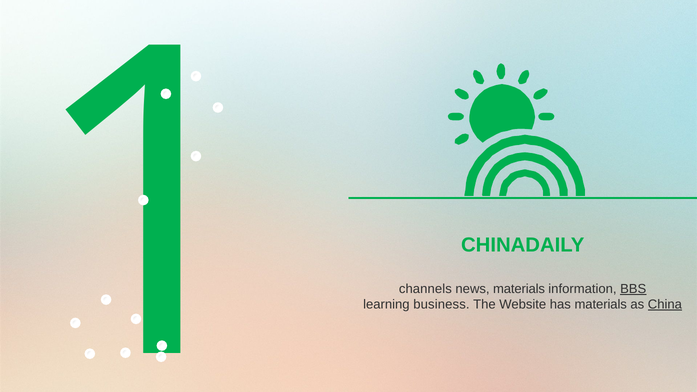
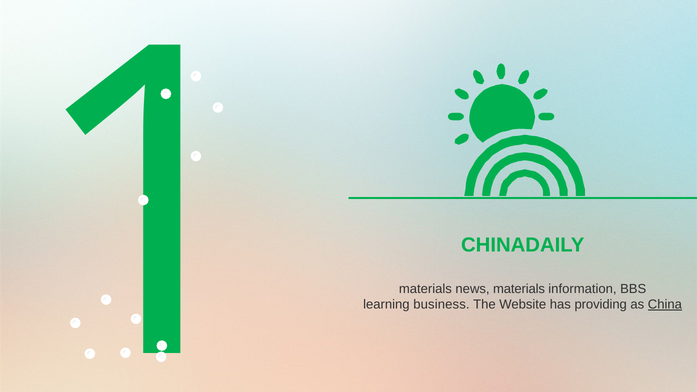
channels: channels -> materials (425, 289)
BBS underline: present -> none (633, 289)
has materials: materials -> providing (601, 304)
